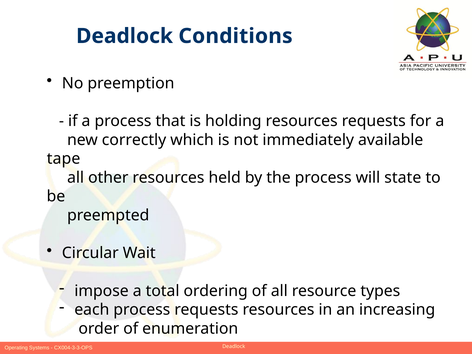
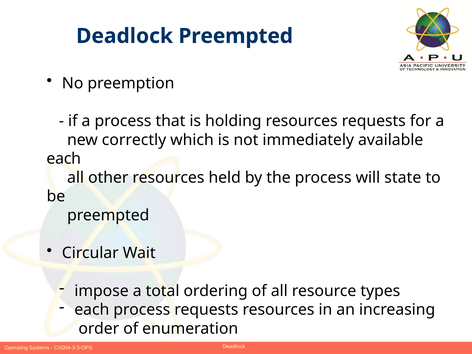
Deadlock Conditions: Conditions -> Preempted (236, 36)
tape: tape -> each (64, 159)
